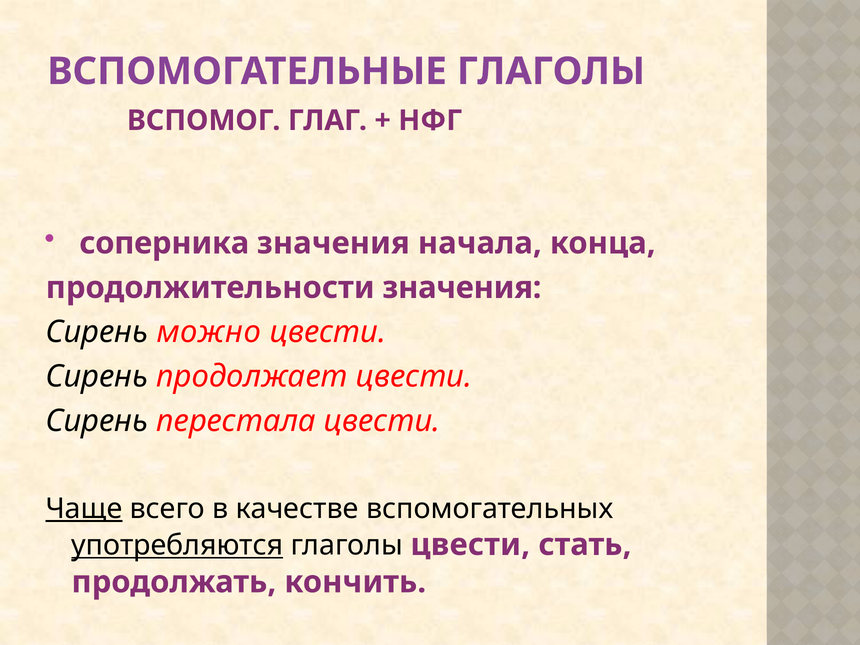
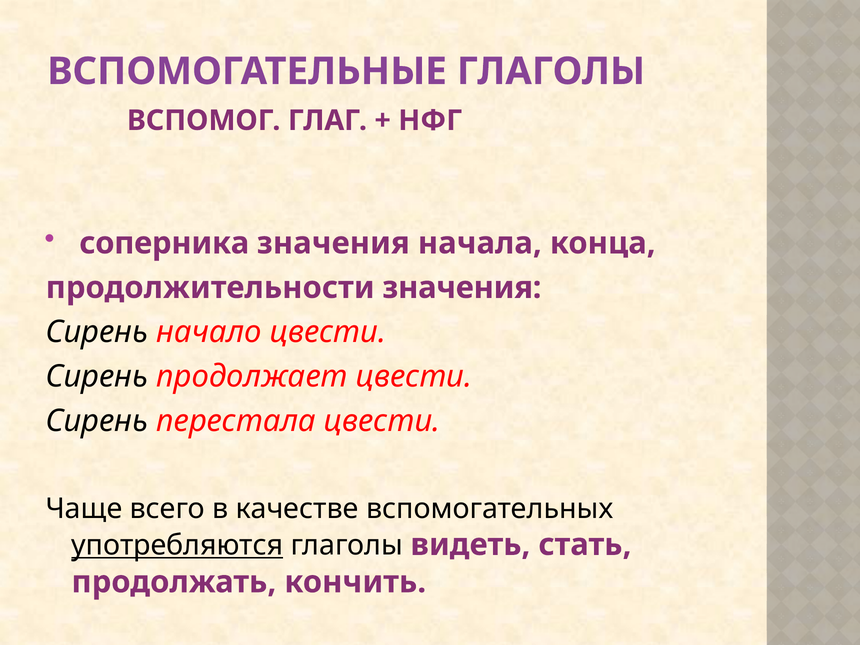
можно: можно -> начало (209, 332)
Чаще underline: present -> none (84, 509)
глаголы цвести: цвести -> видеть (470, 545)
